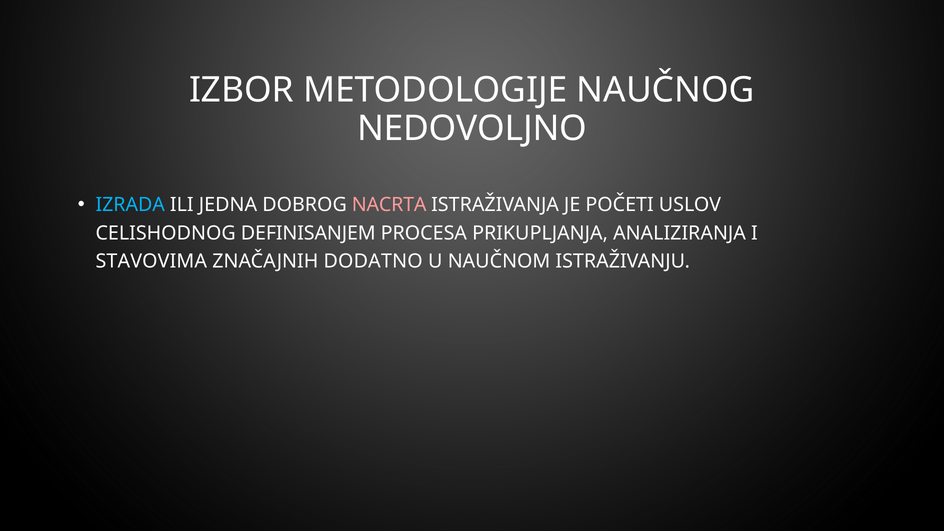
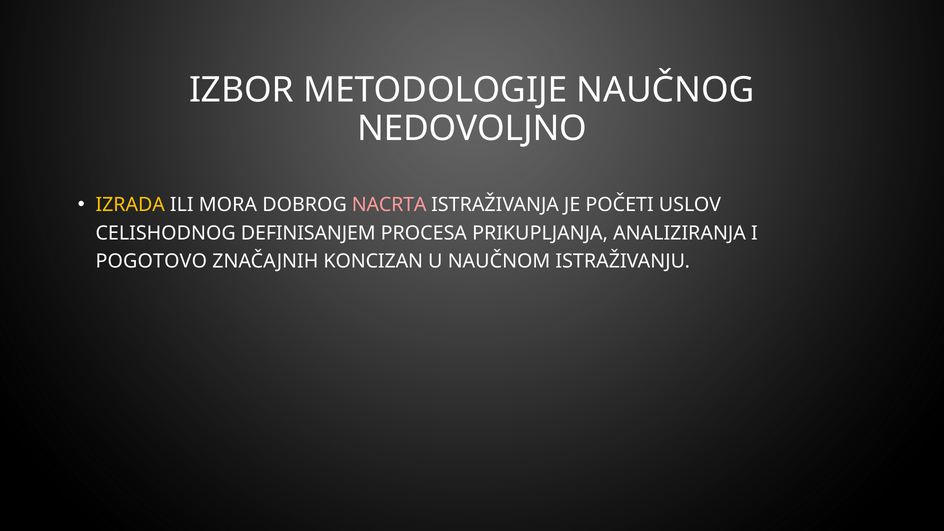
IZRADA colour: light blue -> yellow (130, 205)
JEDNA: JEDNA -> MORA (228, 205)
STAVOVIMA: STAVOVIMA -> POGOTOVO (151, 261)
DODATNO: DODATNO -> KONCIZAN (373, 261)
